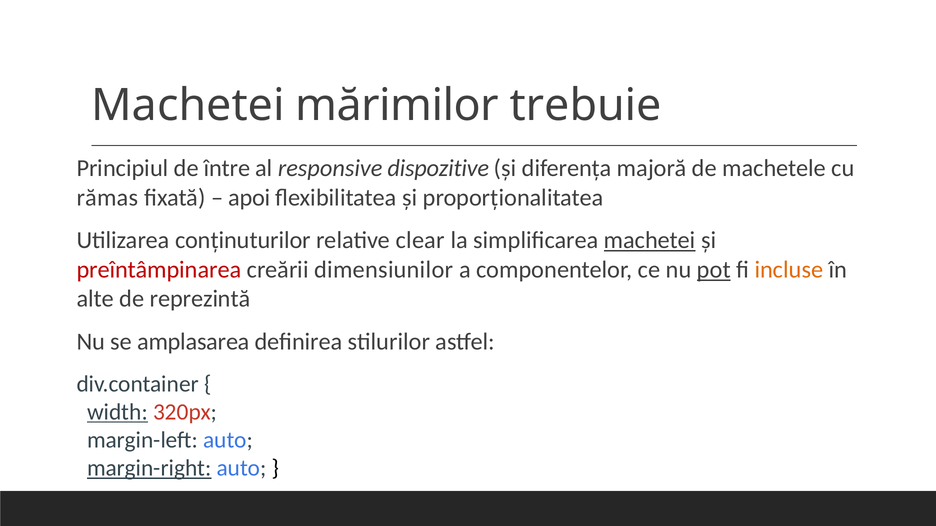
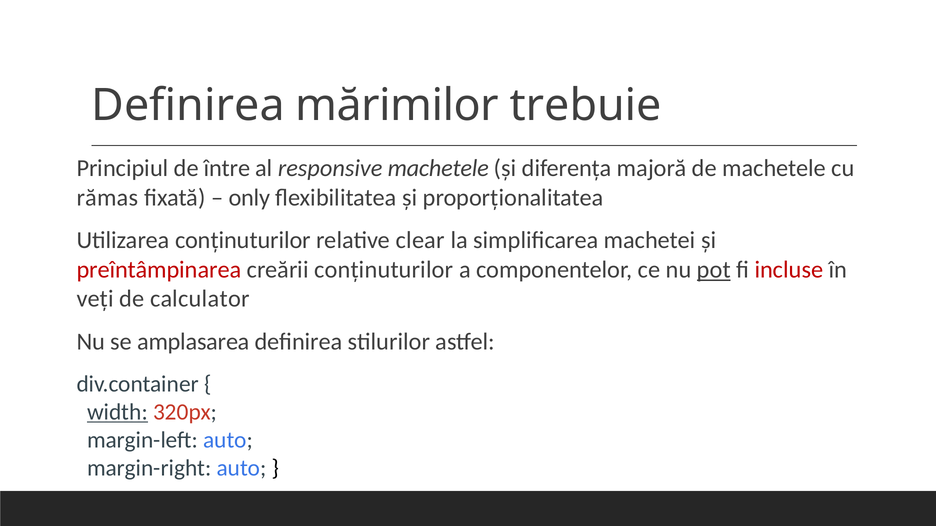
Machetei: Machetei -> Definirea (188, 105)
responsive dispozitive: dispozitive -> machetele (438, 169)
apoi: apoi -> only (249, 198)
machetei underline: present -> none (650, 241)
creării dimensiunilor: dimensiunilor -> conținuturilor (384, 270)
incluse colour: orange -> red (789, 270)
alte: alte -> veți (95, 299)
reprezintă: reprezintă -> calculator (200, 299)
margin-right underline: present -> none (149, 469)
